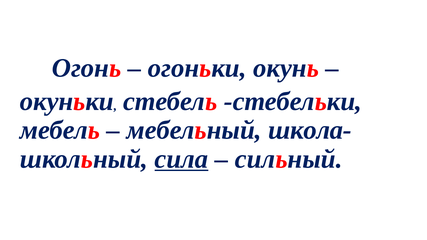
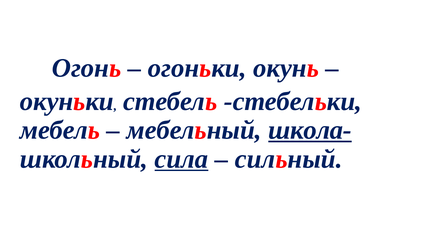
школа- underline: none -> present (310, 130)
